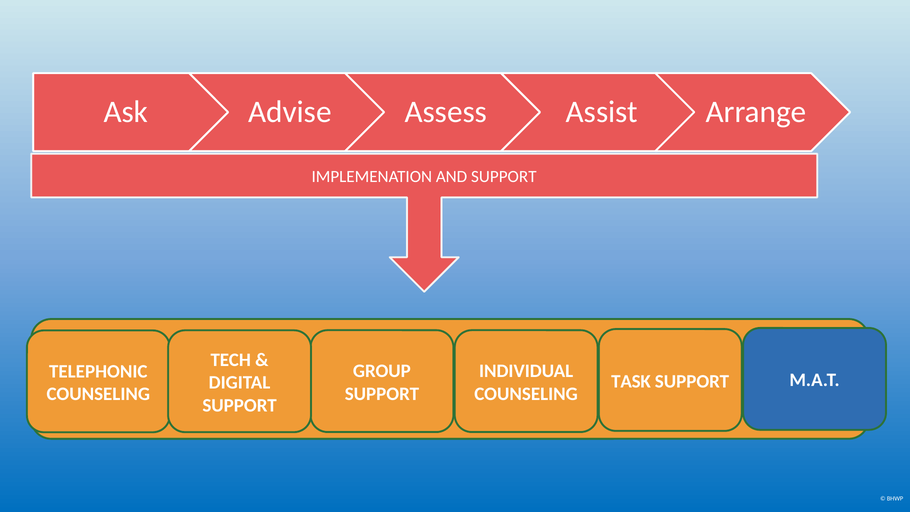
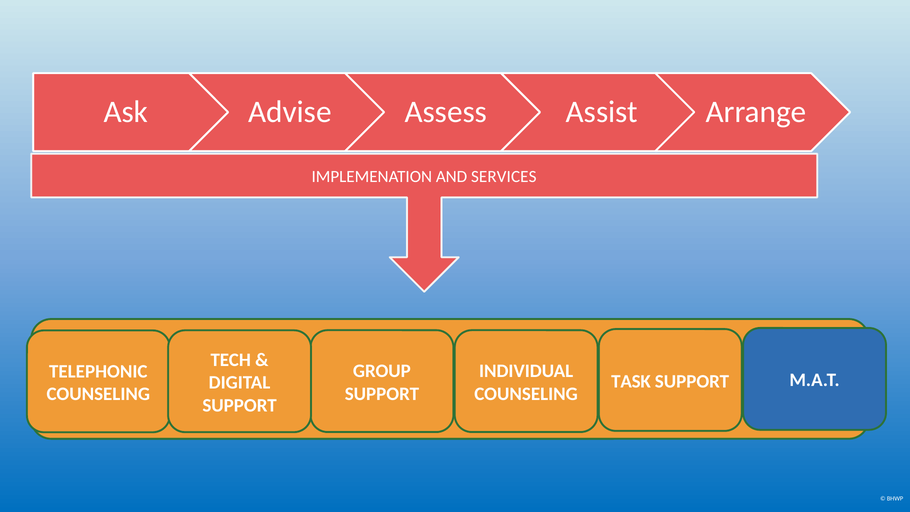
AND SUPPORT: SUPPORT -> SERVICES (504, 177)
